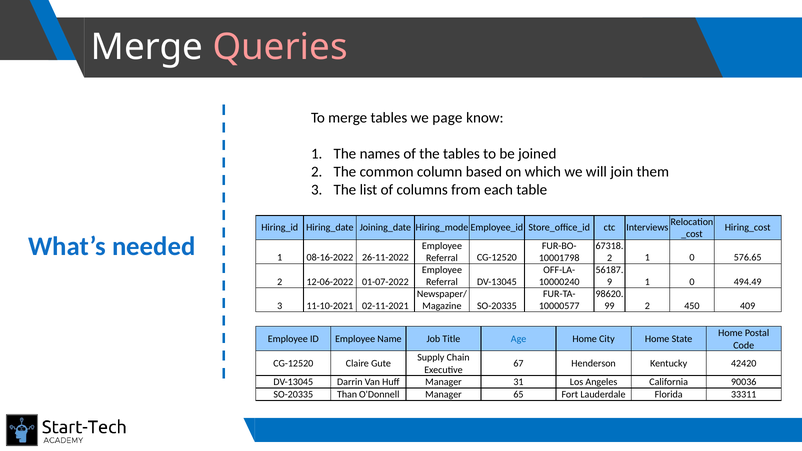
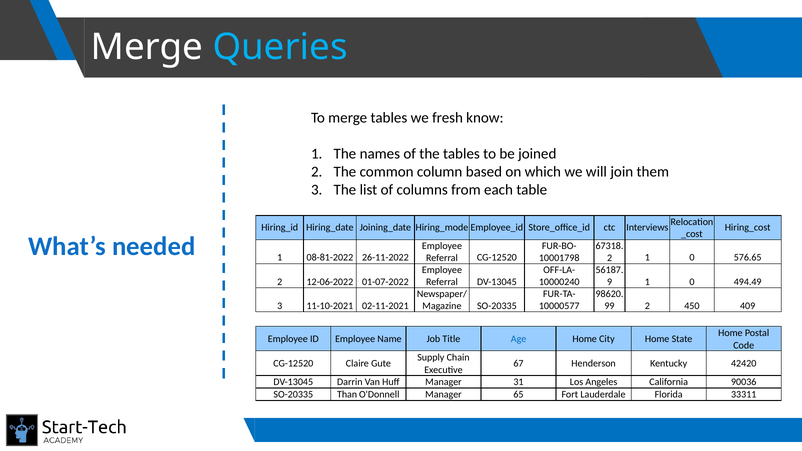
Queries colour: pink -> light blue (280, 47)
page: page -> fresh (448, 118)
08-16-2022: 08-16-2022 -> 08-81-2022 (330, 258)
